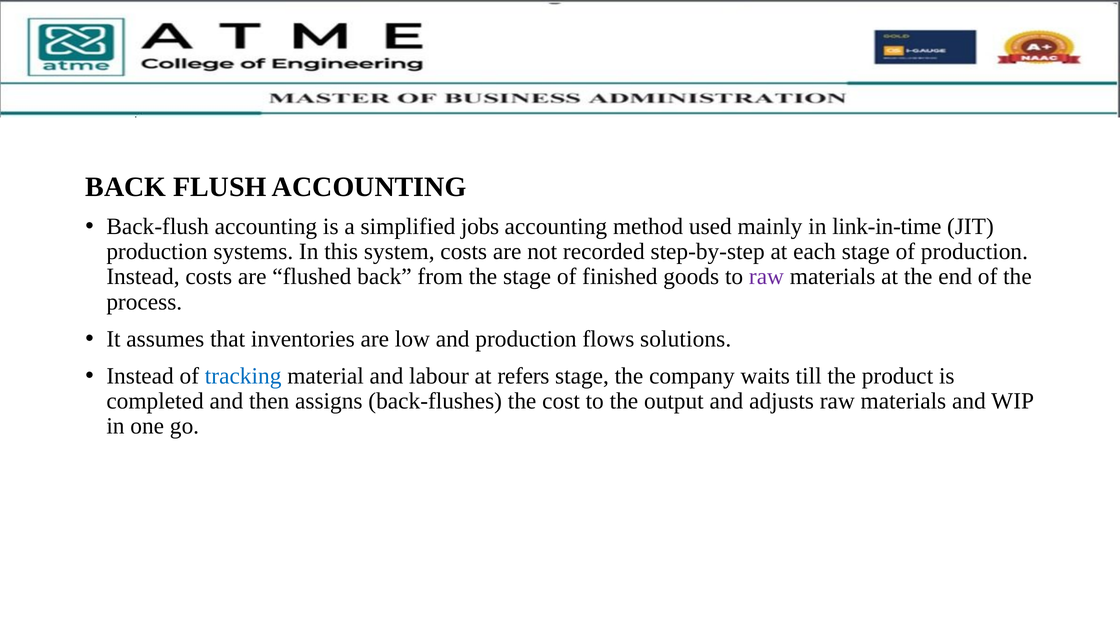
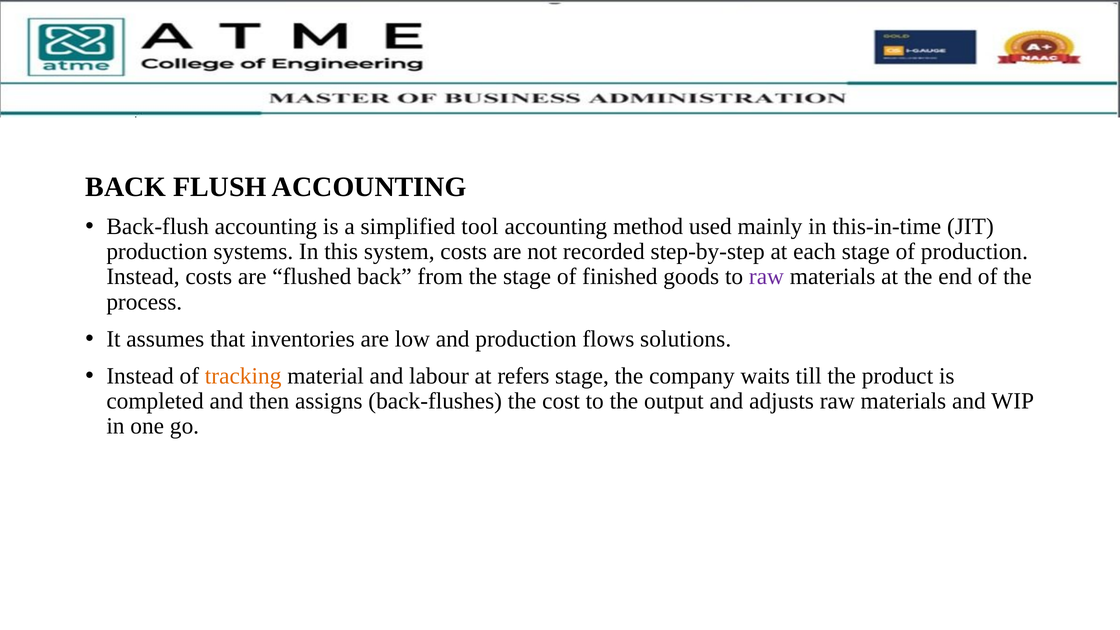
jobs: jobs -> tool (480, 226)
link-in-time: link-in-time -> this-in-time (887, 226)
tracking colour: blue -> orange (243, 376)
